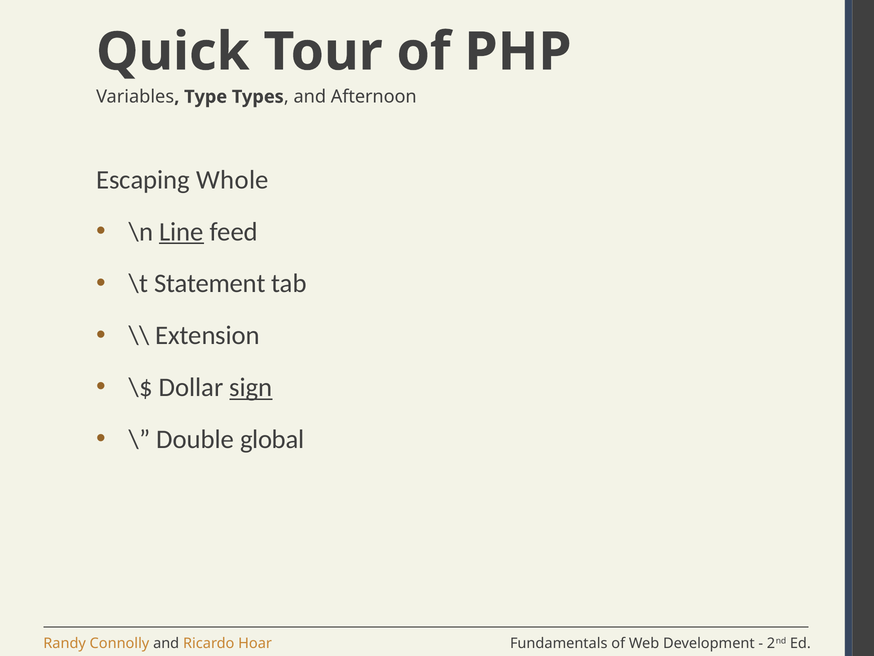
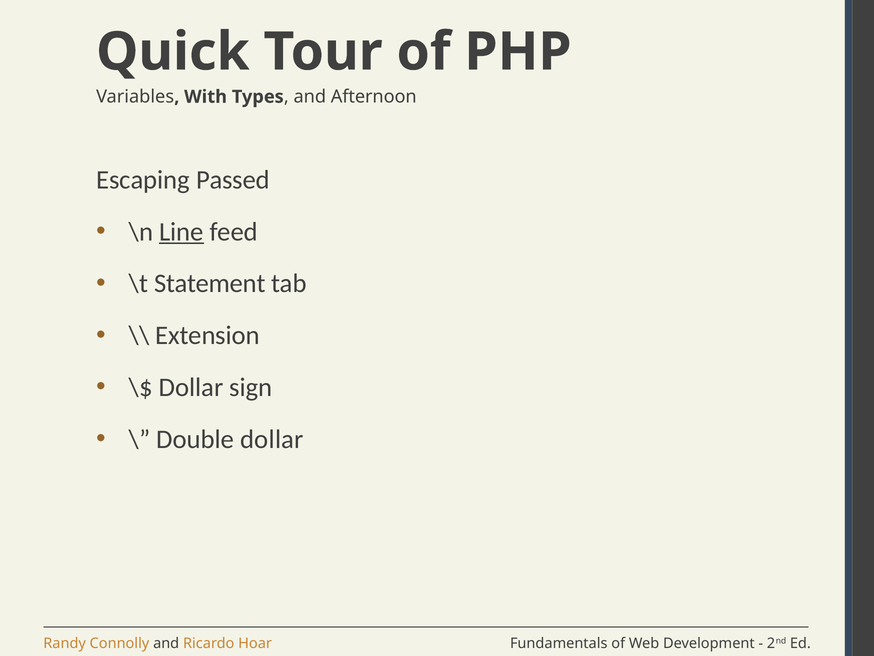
Type: Type -> With (206, 97)
Whole: Whole -> Passed (233, 180)
sign underline: present -> none (251, 387)
Double global: global -> dollar (272, 439)
